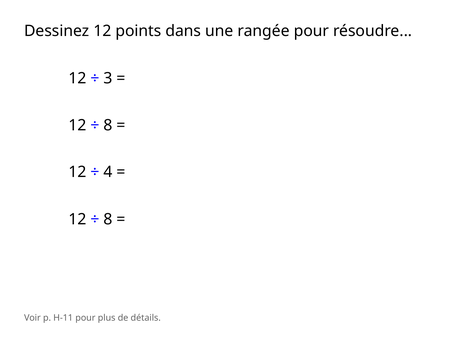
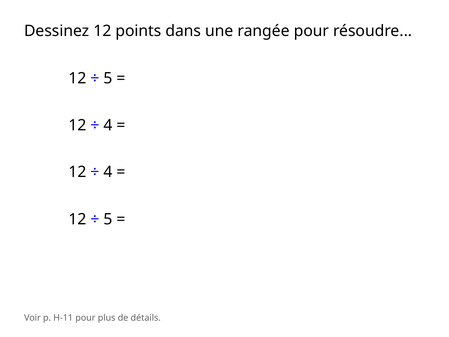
3: 3 -> 5 (108, 78)
8: 8 -> 4 (108, 125)
8: 8 -> 5 (108, 219)
